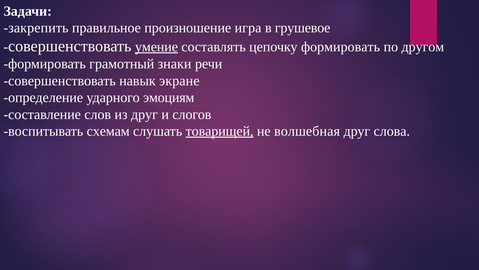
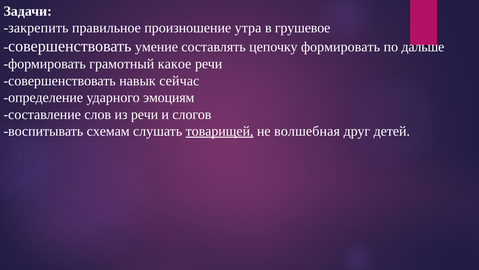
игра: игра -> утра (248, 28)
умение underline: present -> none (156, 47)
другом: другом -> дальше (423, 47)
знаки: знаки -> какое (175, 64)
экране: экране -> сейчас (179, 81)
из друг: друг -> речи (145, 114)
слова: слова -> детей (392, 131)
